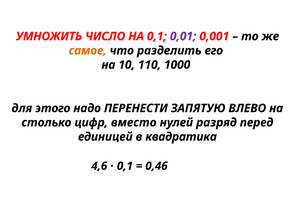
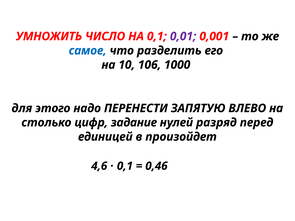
самое colour: orange -> blue (88, 51)
110: 110 -> 106 (150, 65)
вместо: вместо -> задание (134, 123)
квадратика: квадратика -> произойдет (181, 137)
